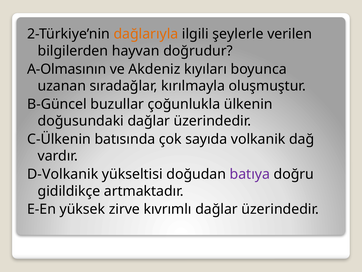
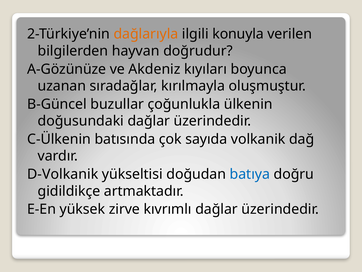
şeylerle: şeylerle -> konuyla (238, 34)
A-Olmasının: A-Olmasının -> A-Gözünüze (67, 69)
batıya colour: purple -> blue (250, 174)
